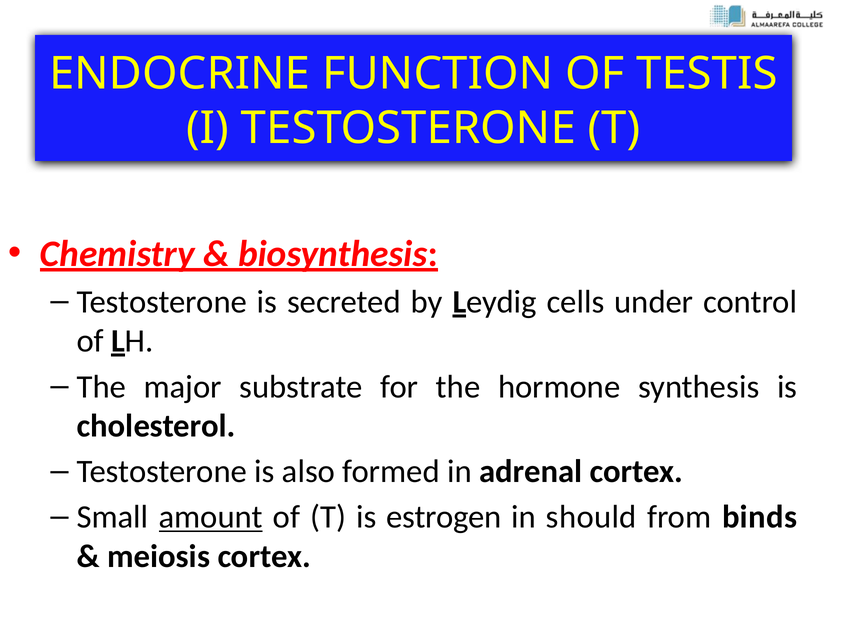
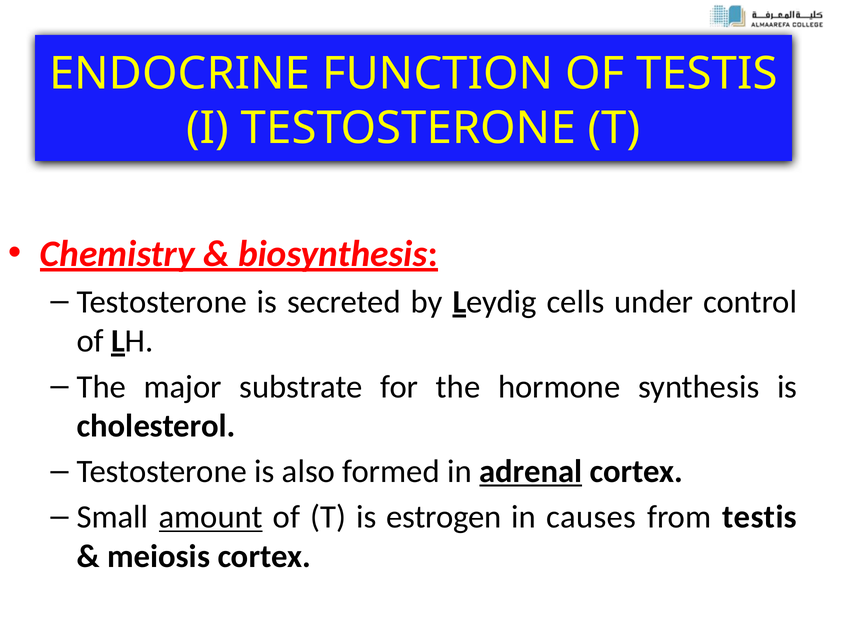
adrenal underline: none -> present (531, 472)
should: should -> causes (591, 518)
from binds: binds -> testis (760, 518)
